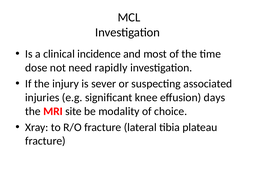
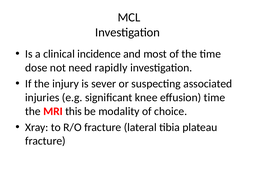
effusion days: days -> time (214, 98)
site: site -> this (74, 112)
